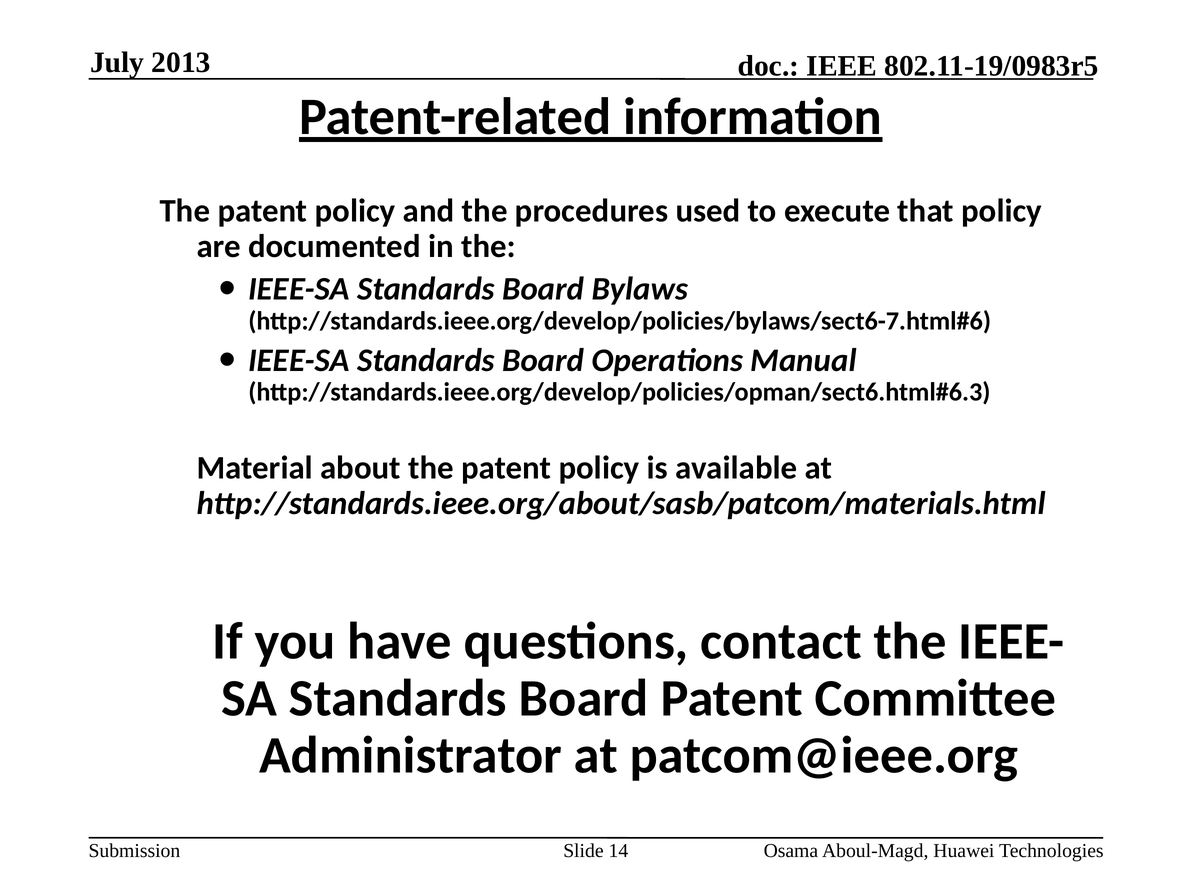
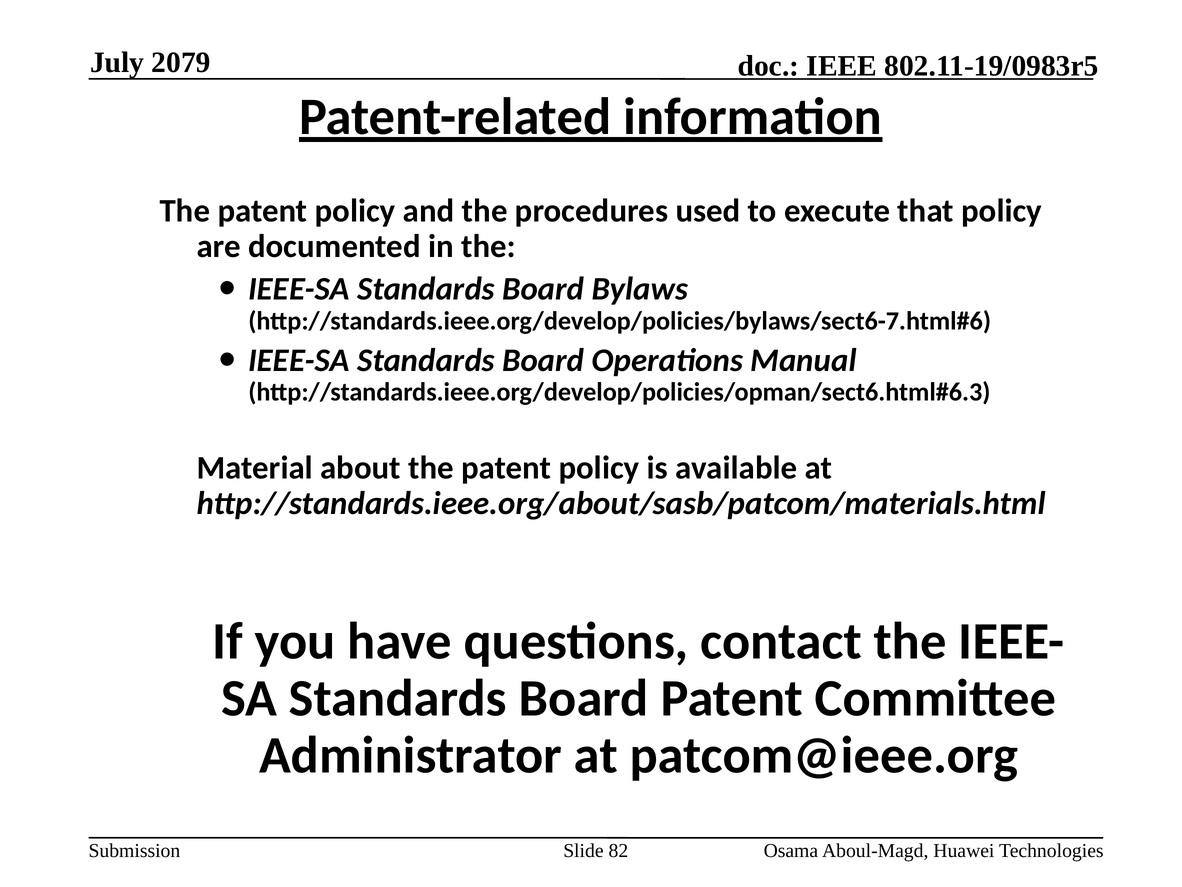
2013: 2013 -> 2079 (181, 63)
14: 14 -> 82 (618, 850)
